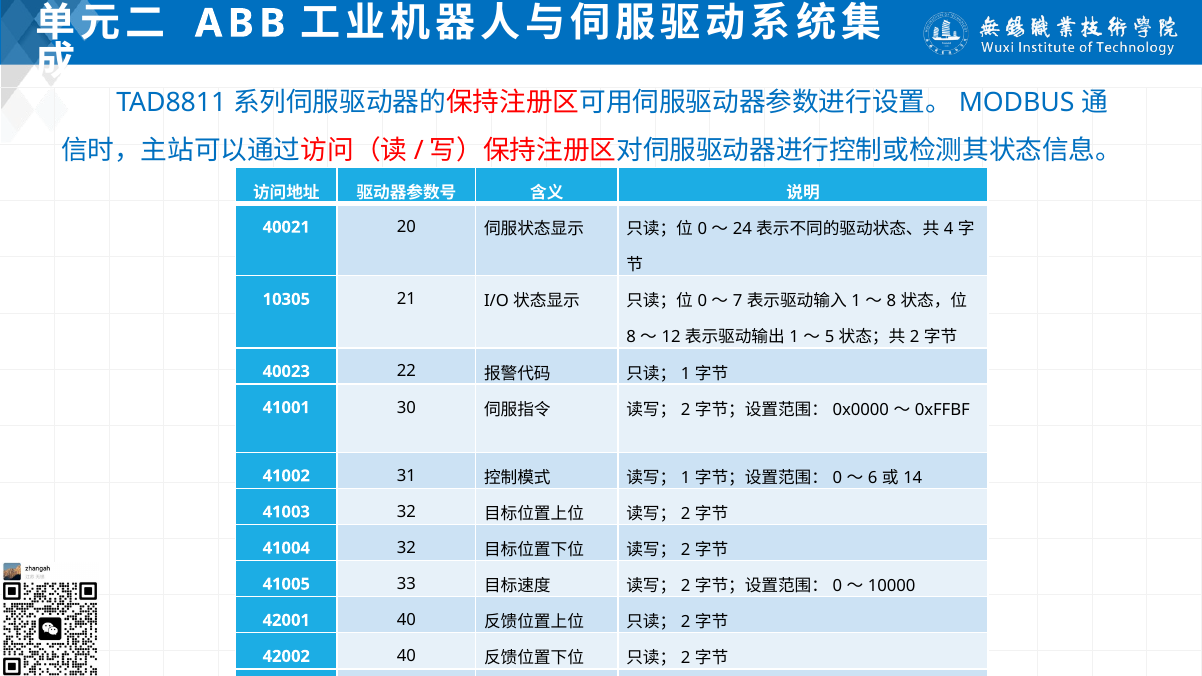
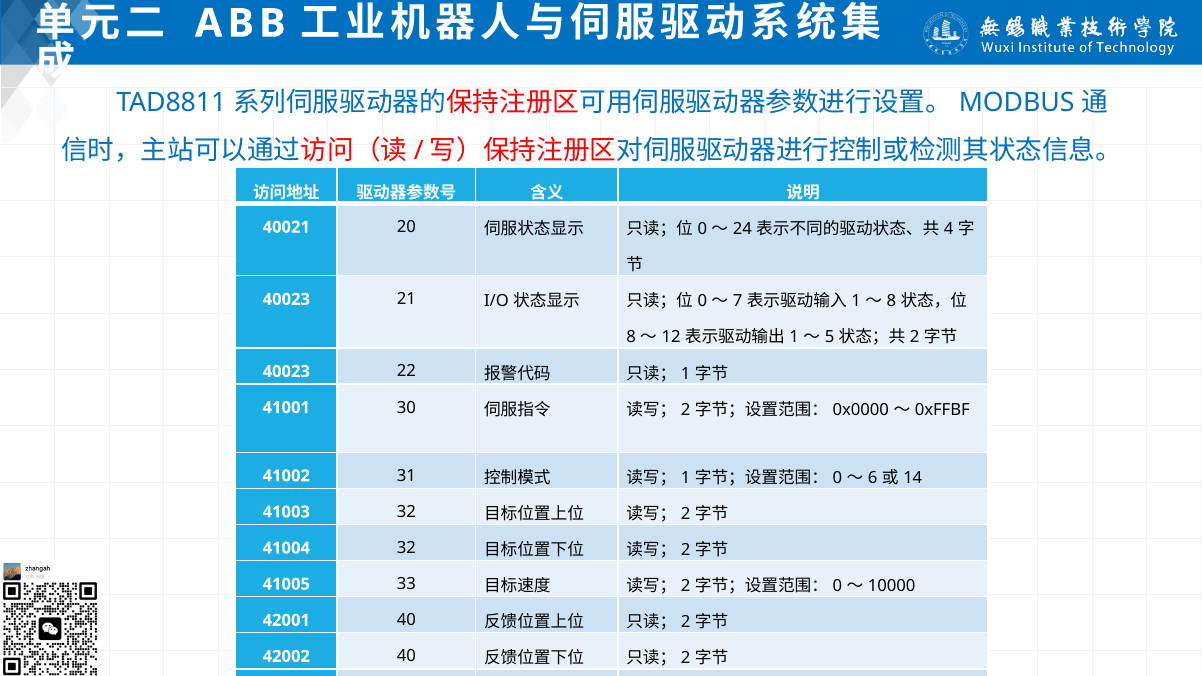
10305: 10305 -> 40023 (286, 299)
